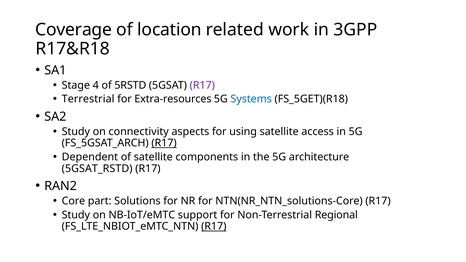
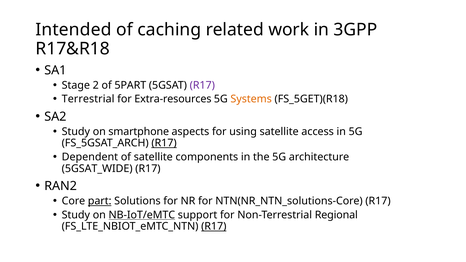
Coverage: Coverage -> Intended (74, 30)
location: location -> caching (169, 30)
4: 4 -> 2 (96, 85)
5RSTD: 5RSTD -> 5PART (130, 85)
Systems colour: blue -> orange (251, 99)
connectivity: connectivity -> smartphone (139, 132)
5GSAT_RSTD: 5GSAT_RSTD -> 5GSAT_WIDE (97, 169)
part underline: none -> present (100, 201)
NB-IoT/eMTC underline: none -> present (142, 215)
